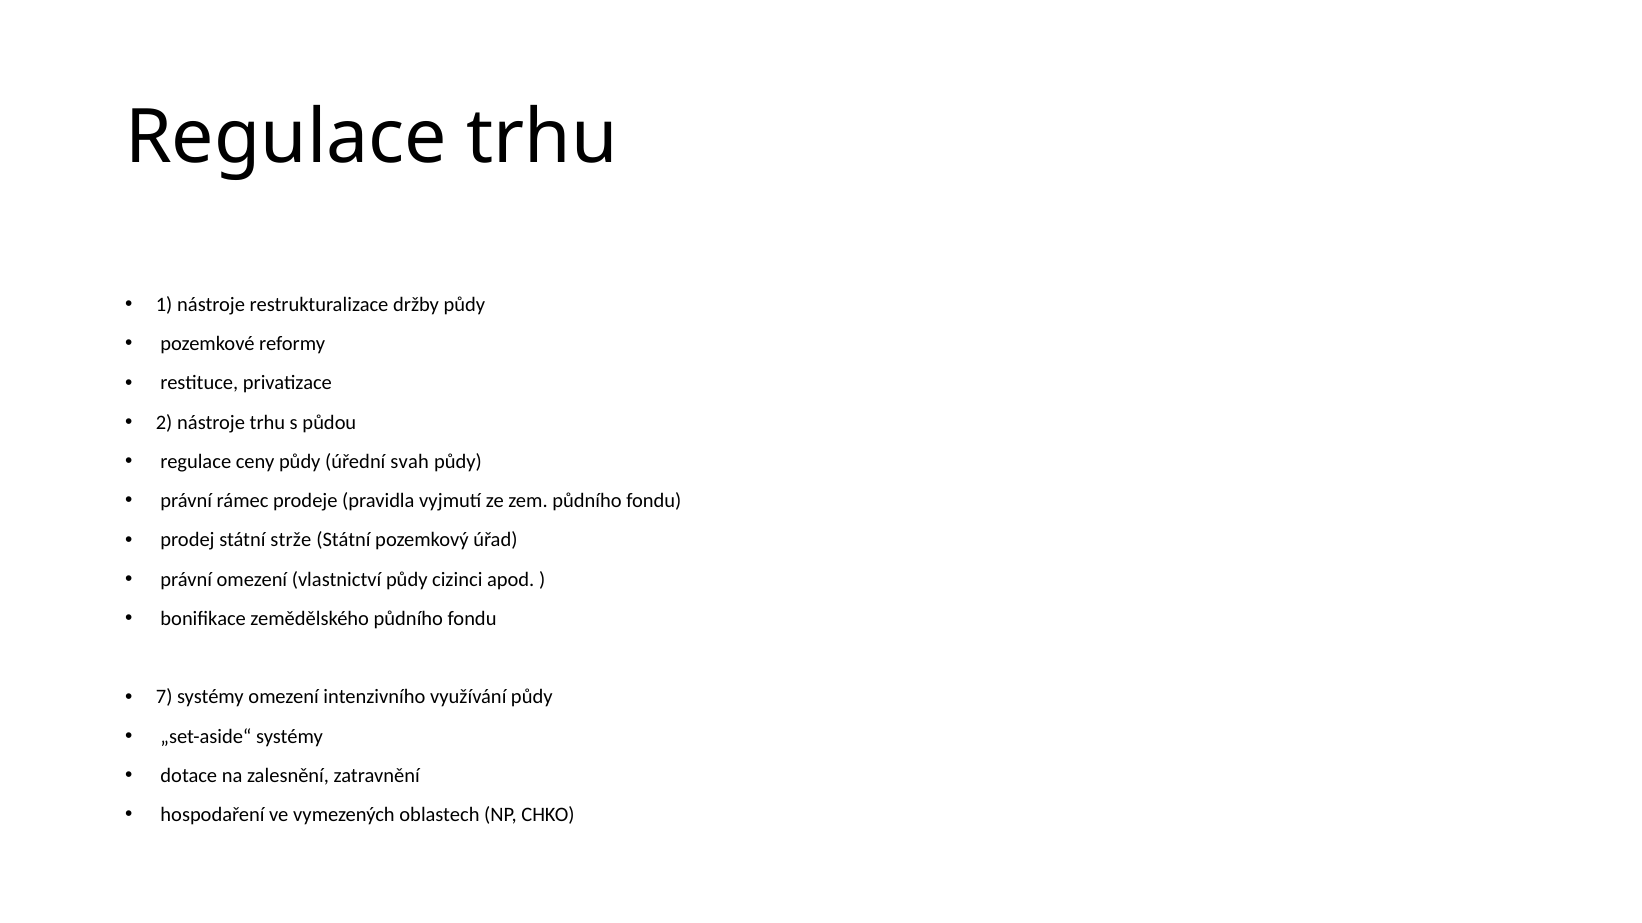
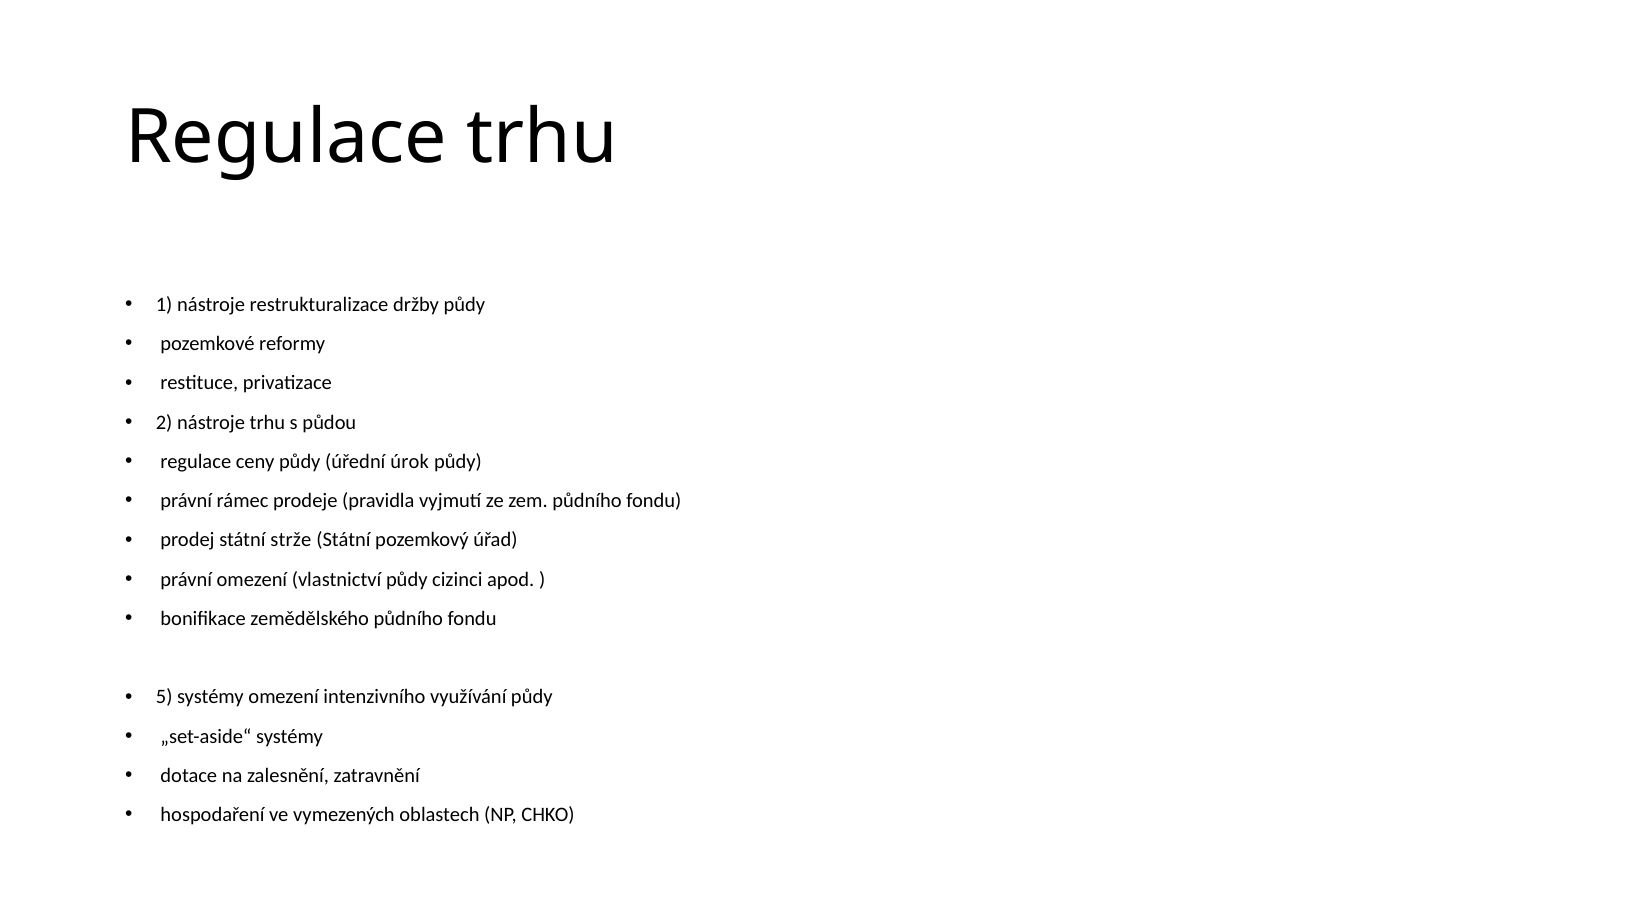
svah: svah -> úrok (410, 462)
7: 7 -> 5 (164, 697)
